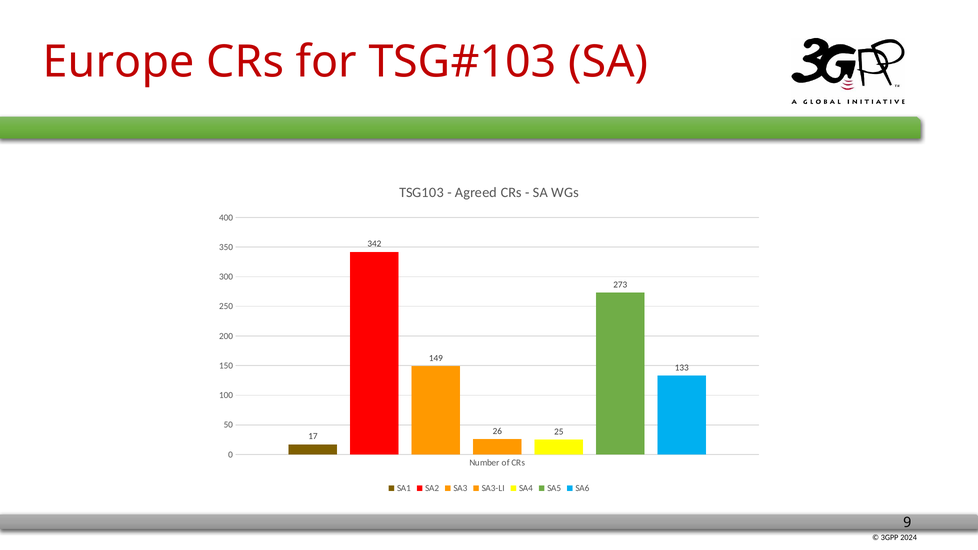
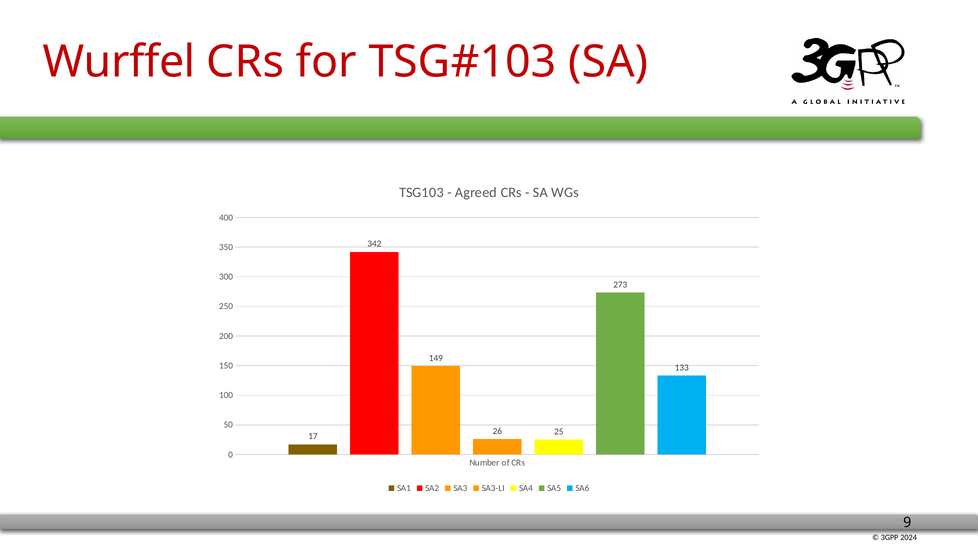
Europe: Europe -> Wurffel (119, 62)
